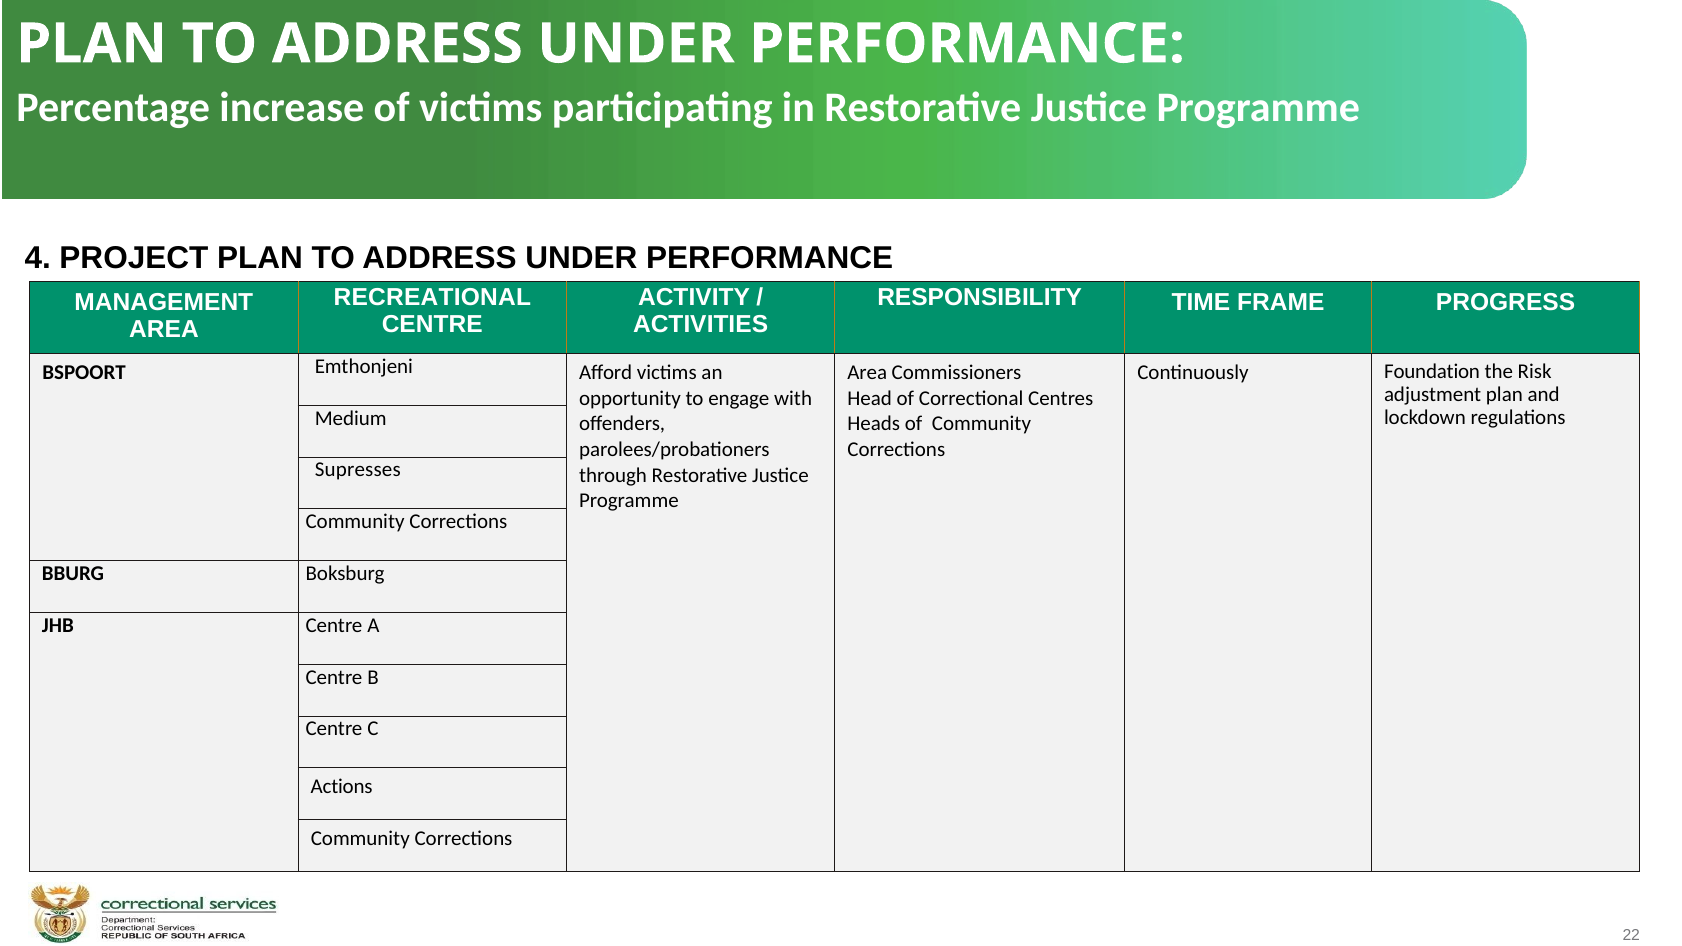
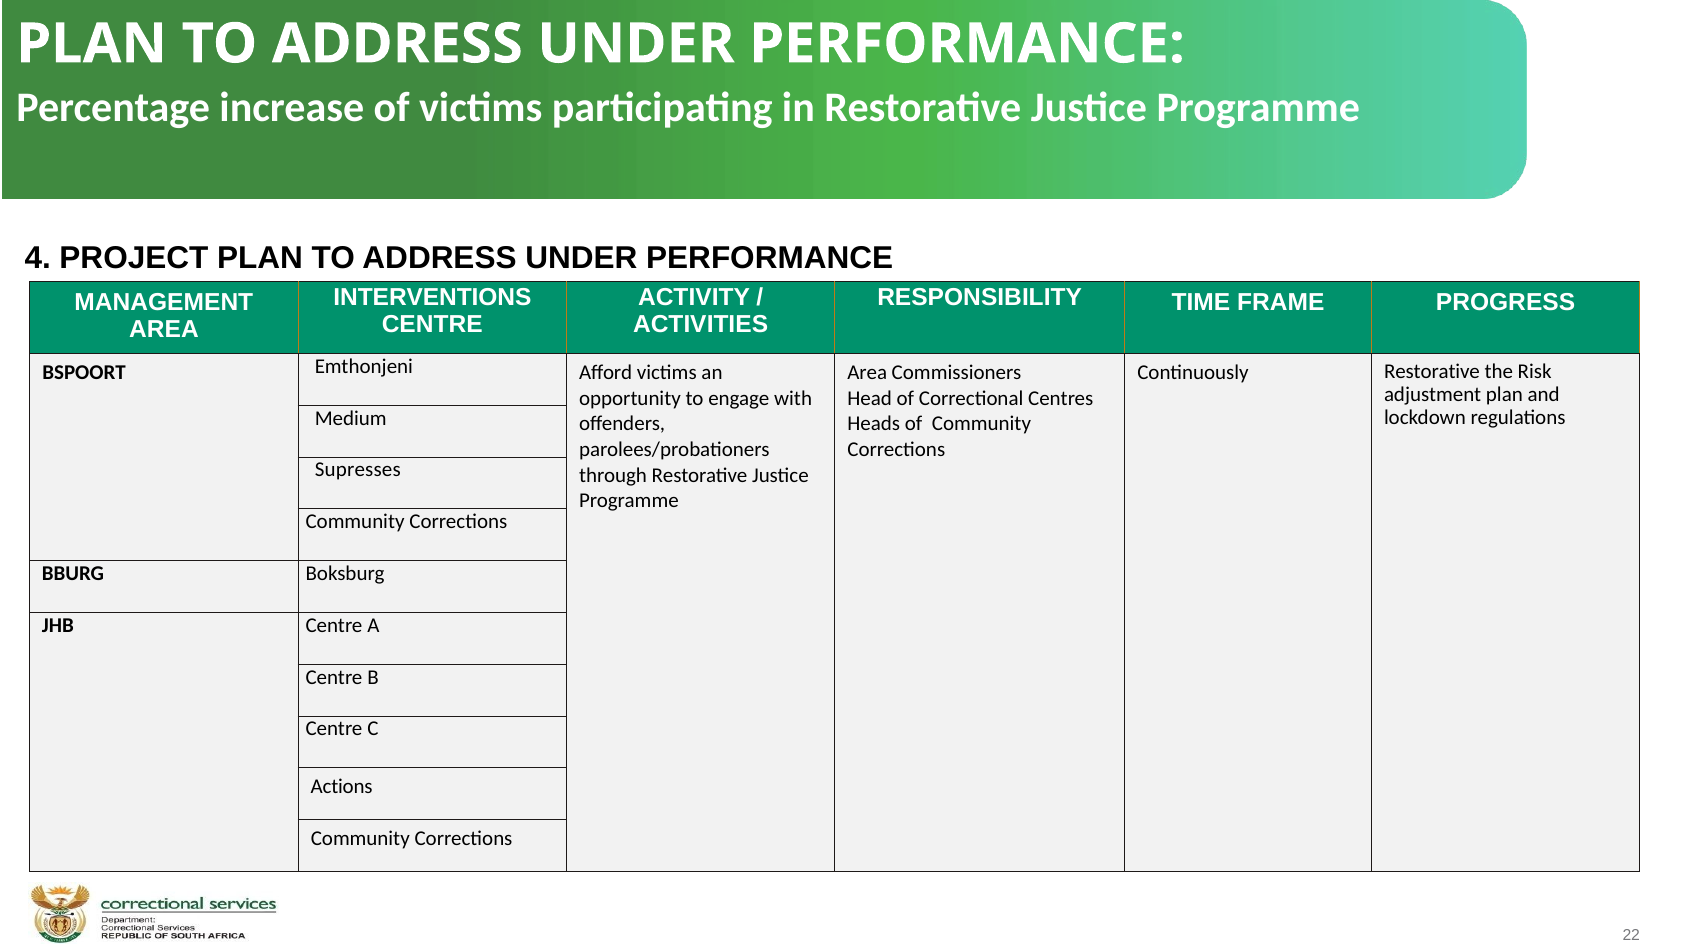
RECREATIONAL: RECREATIONAL -> INTERVENTIONS (432, 297)
Continuously Foundation: Foundation -> Restorative (1432, 371)
